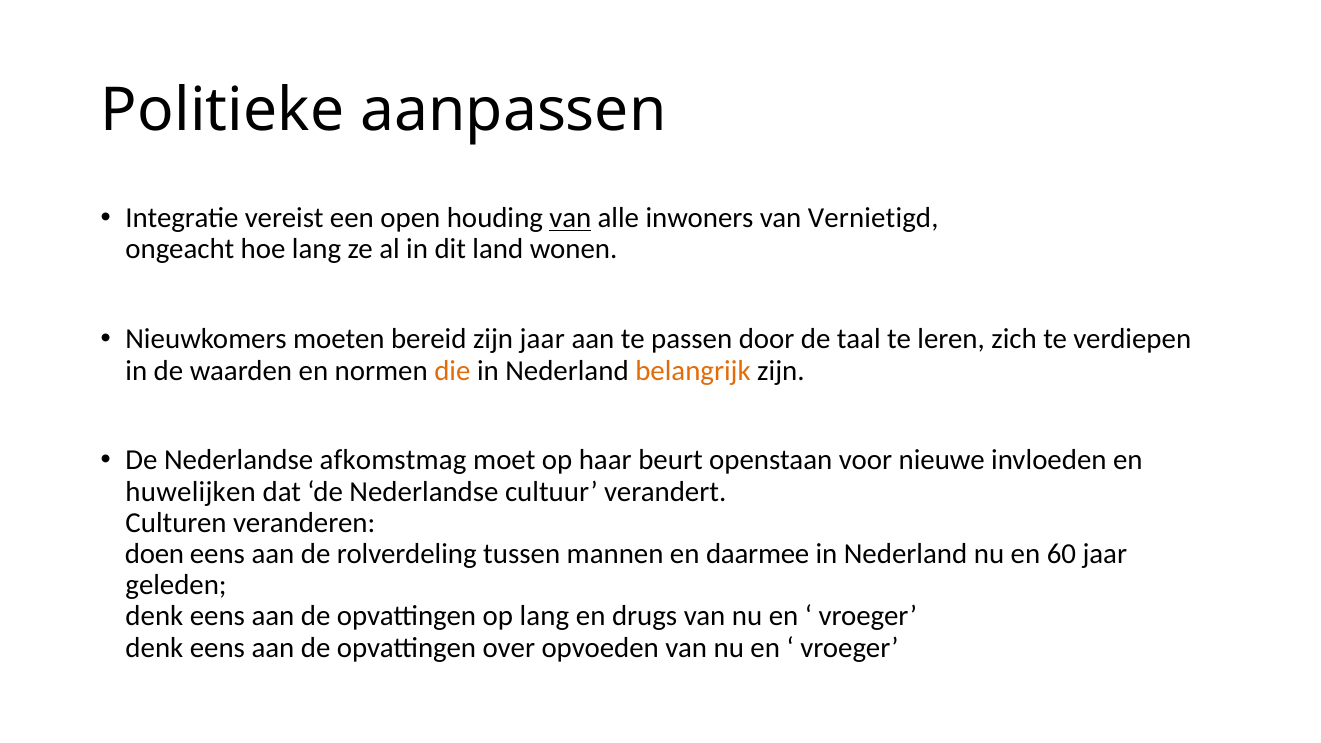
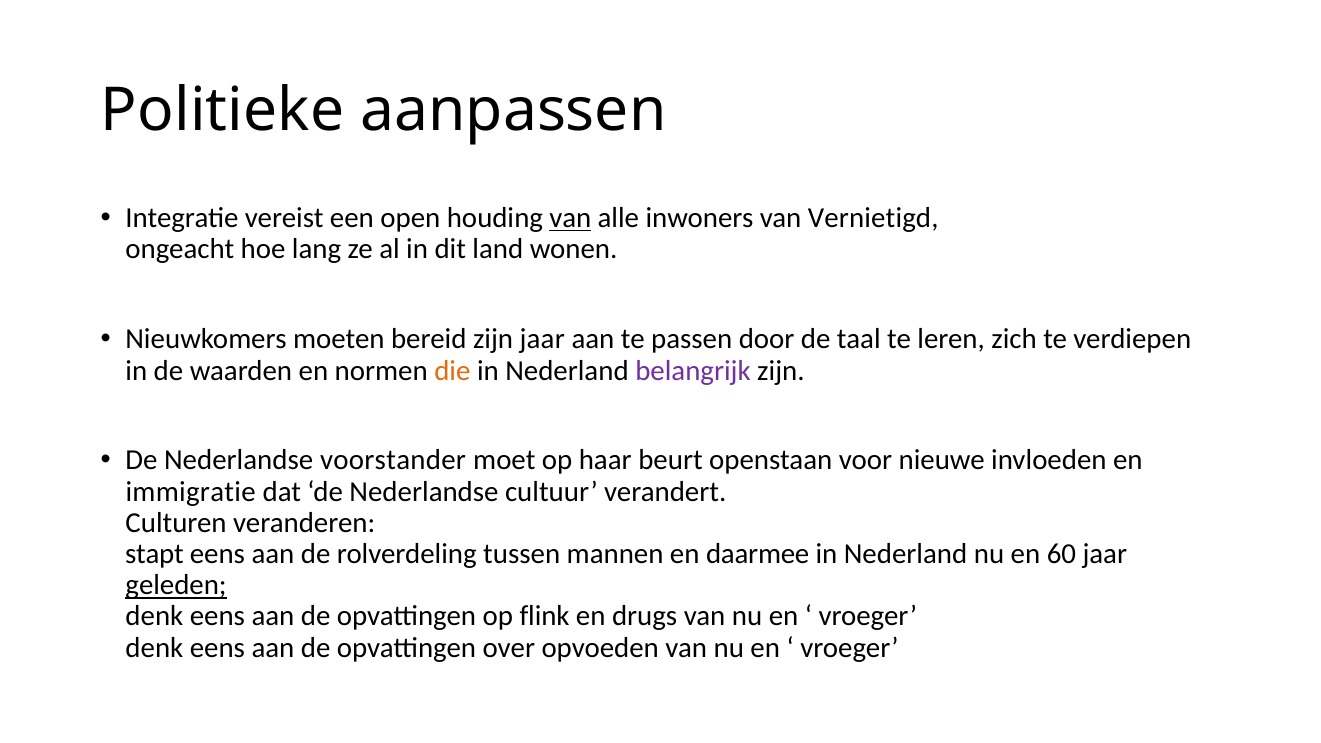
belangrijk colour: orange -> purple (693, 371)
afkomstmag: afkomstmag -> voorstander (393, 460)
huwelijken: huwelijken -> immigratie (191, 492)
doen: doen -> stapt (154, 554)
geleden underline: none -> present (176, 585)
op lang: lang -> flink (545, 617)
